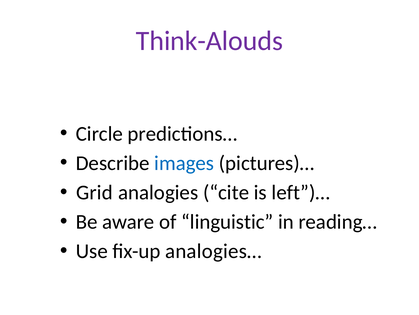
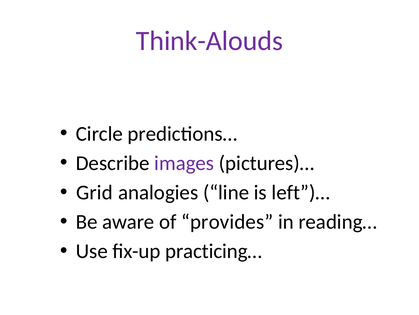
images colour: blue -> purple (184, 163)
cite: cite -> line (226, 192)
linguistic: linguistic -> provides (227, 221)
analogies…: analogies… -> practicing… (214, 251)
